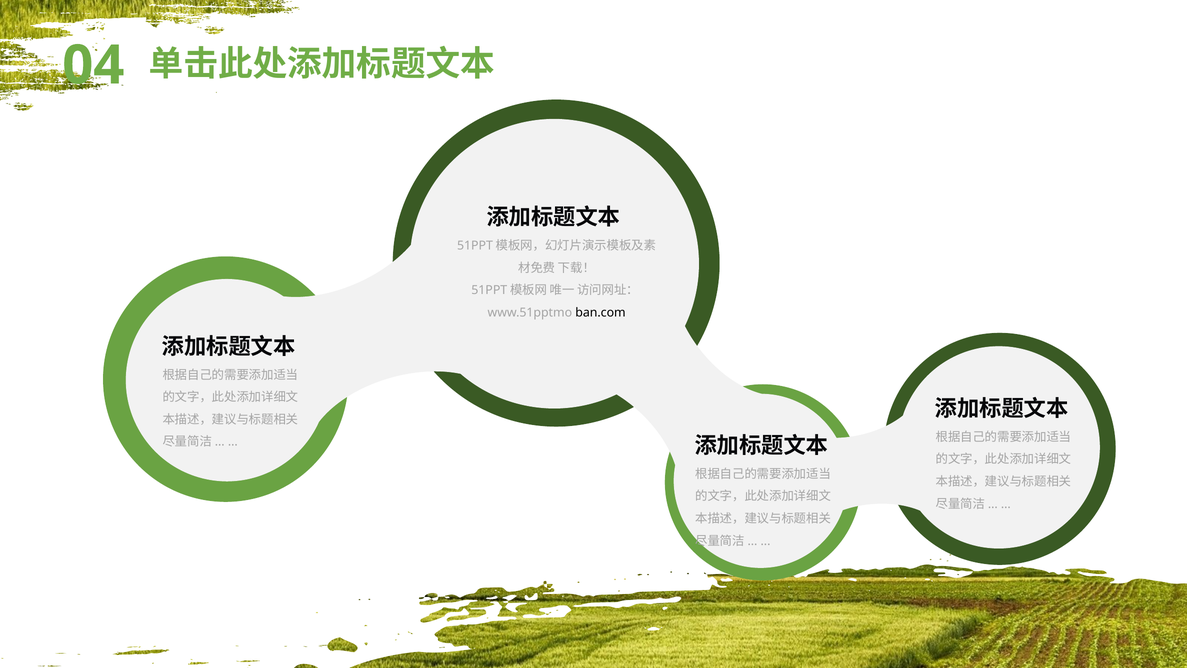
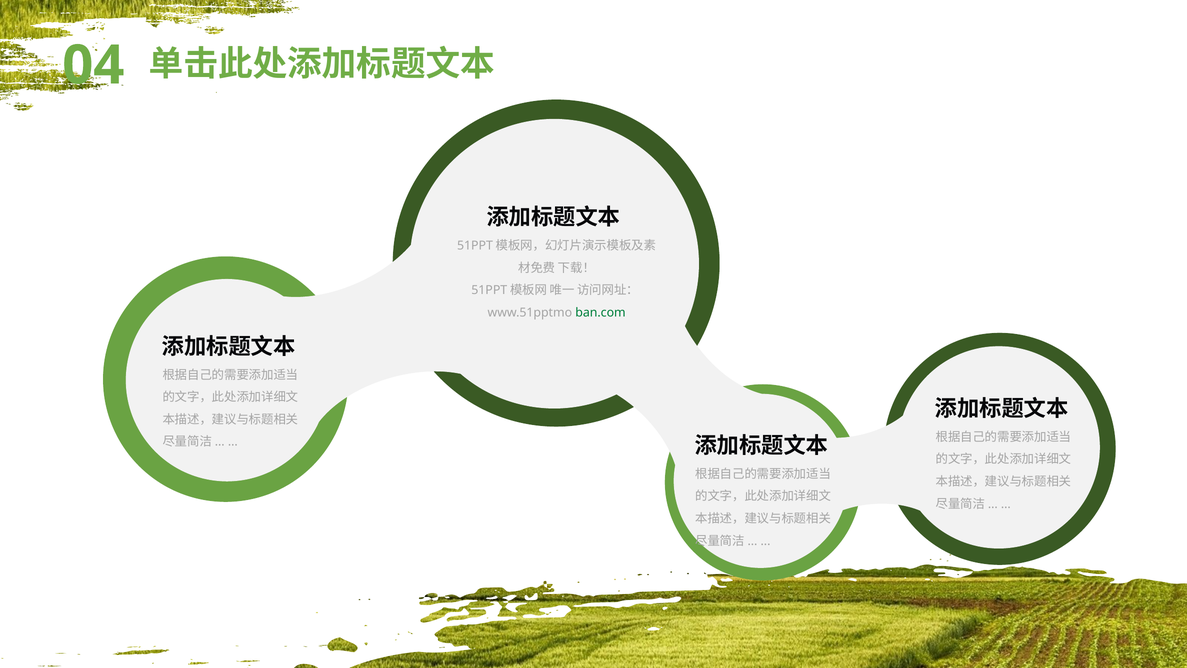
ban.com colour: black -> green (600, 312)
